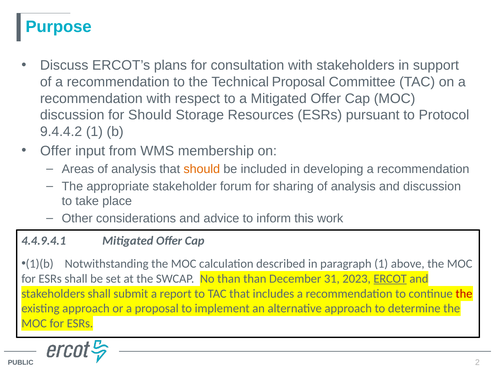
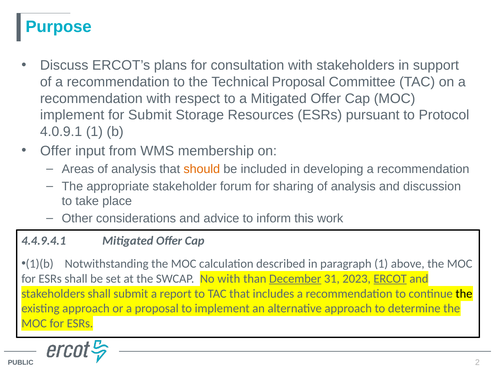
discussion: discussion -> implement (72, 115)
for Should: Should -> Submit (150, 115)
9.4.4.2: 9.4.4.2 -> 4.0.9.1 (61, 132)
No than: than -> with (229, 279)
December underline: none -> present (295, 279)
the colour: red -> black (464, 294)
